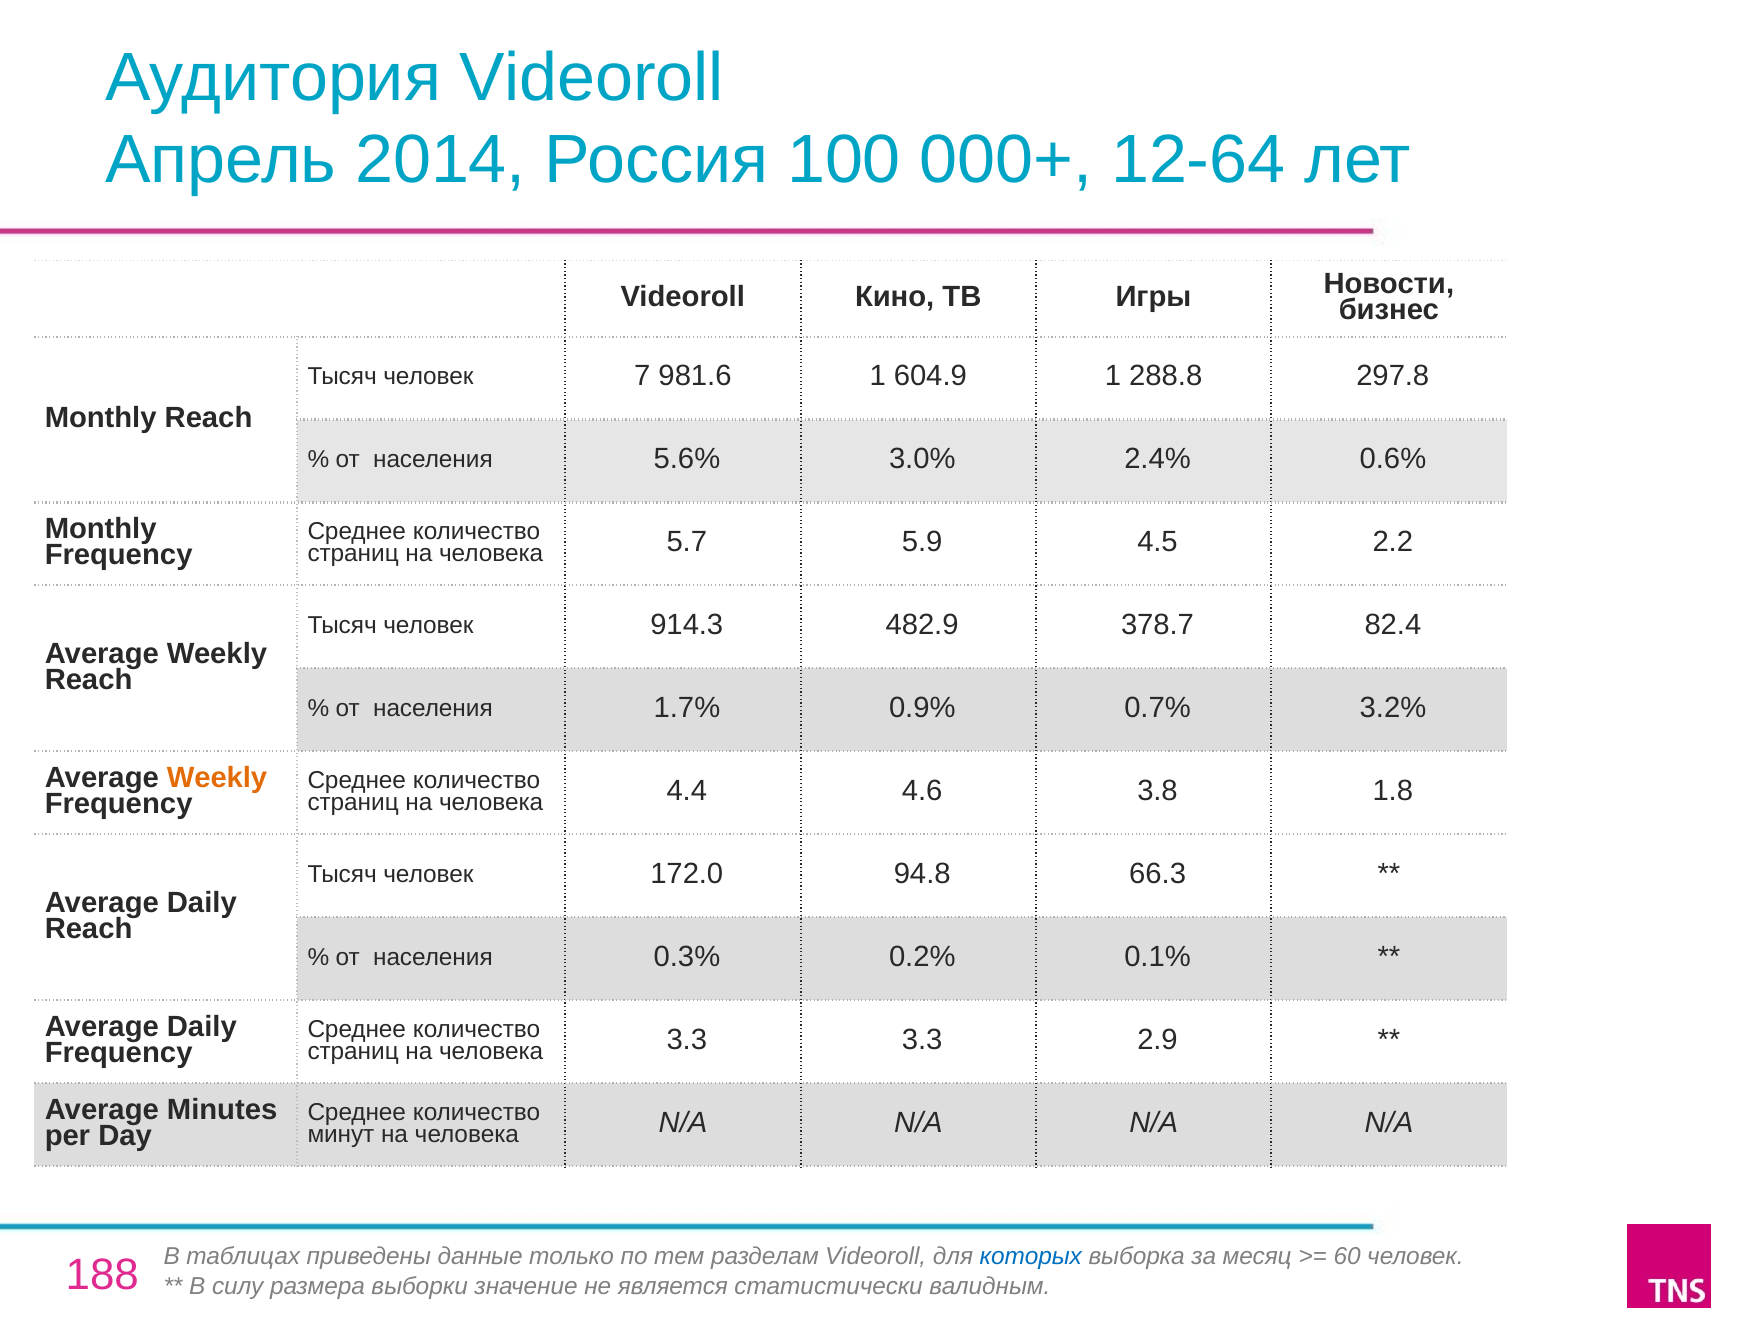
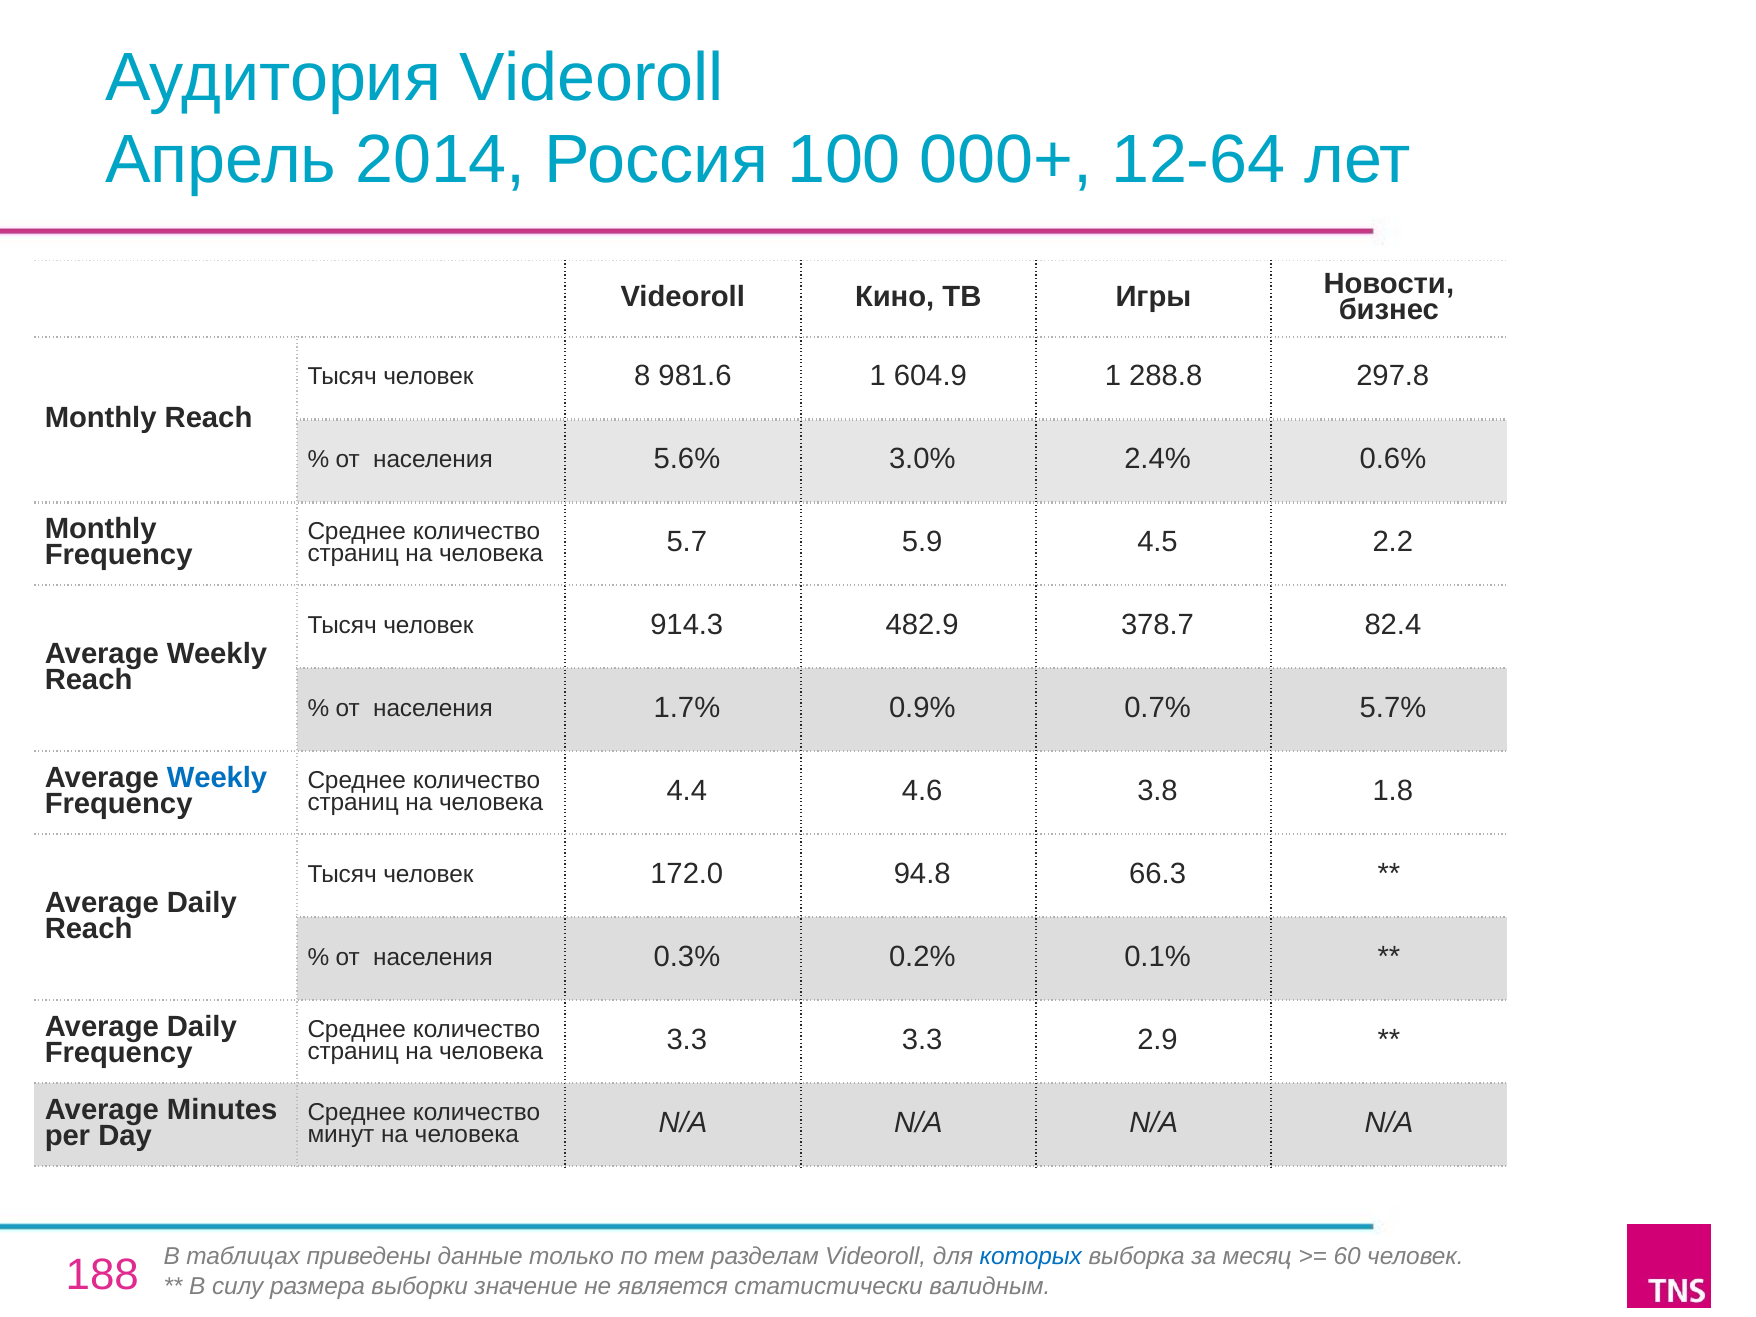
7: 7 -> 8 (642, 376)
3.2%: 3.2% -> 5.7% (1393, 708)
Weekly colour: orange -> blue (217, 778)
